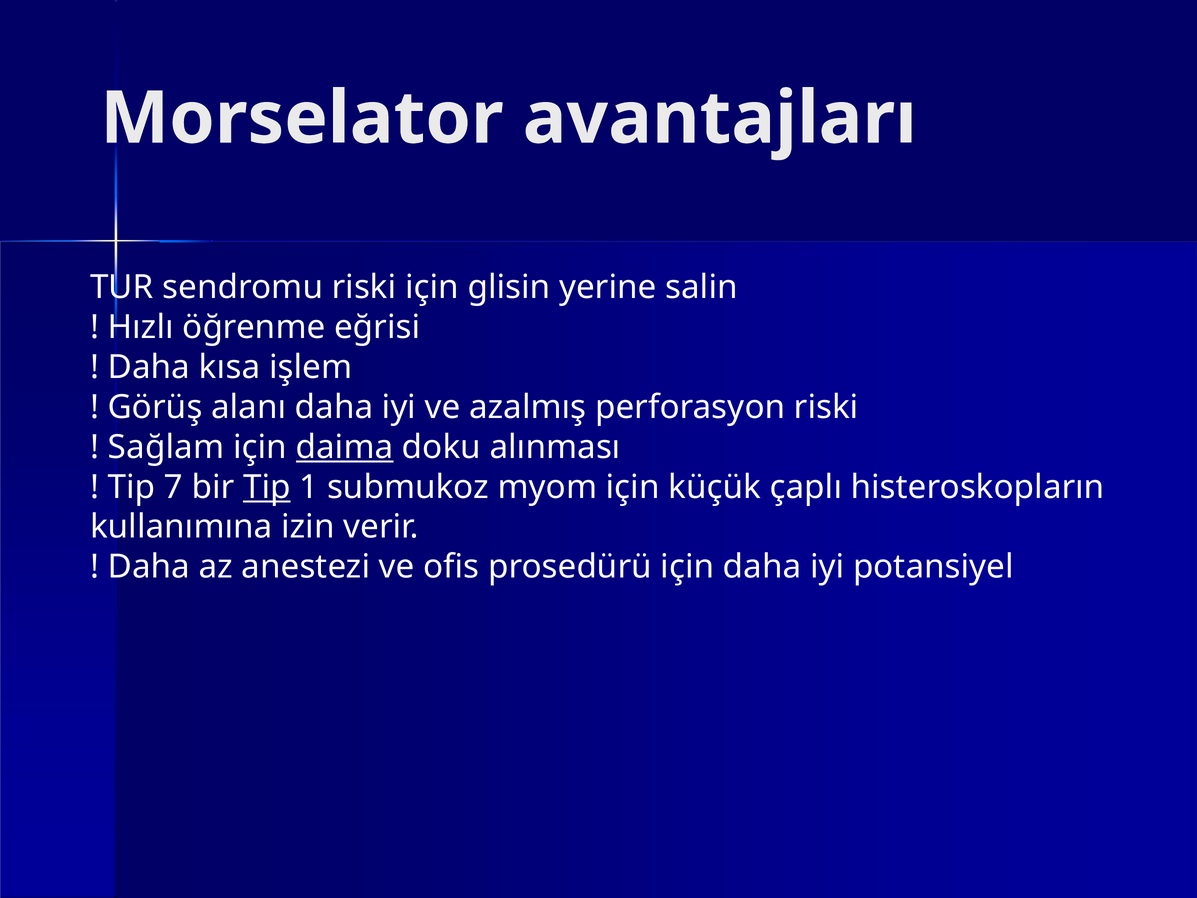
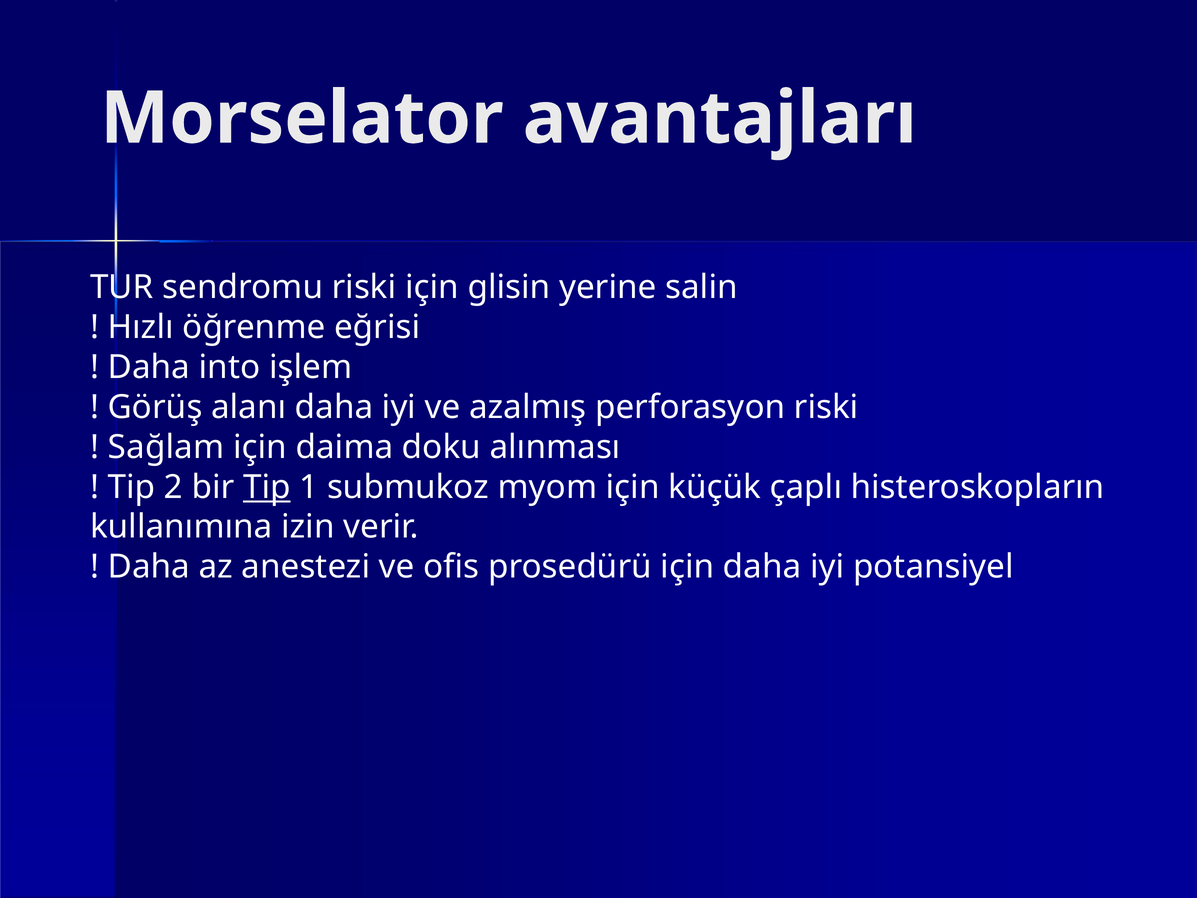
kısa: kısa -> into (230, 367)
daima underline: present -> none (345, 447)
7: 7 -> 2 (173, 487)
